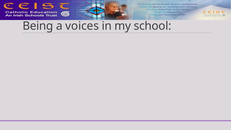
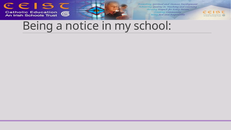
voices: voices -> notice (82, 26)
